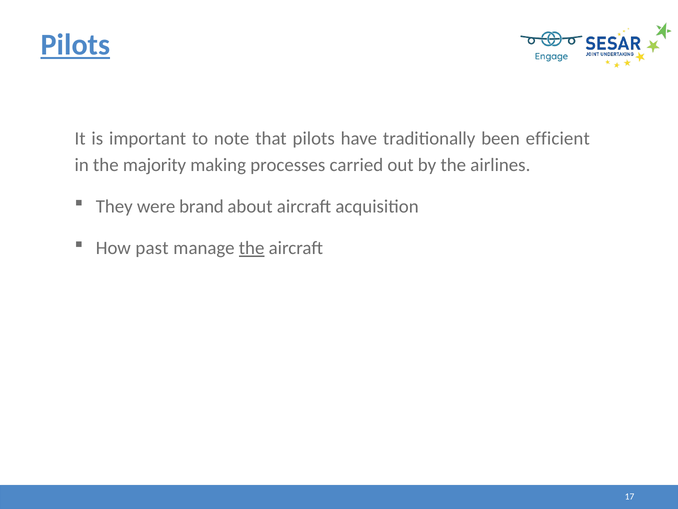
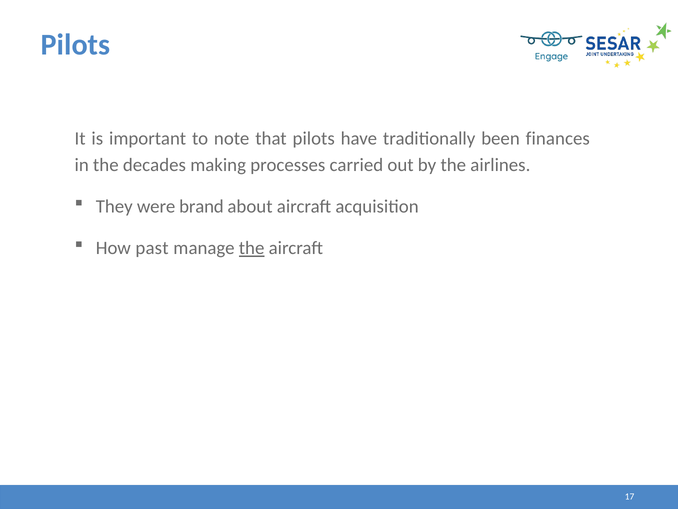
Pilots underline: present -> none (75, 45)
efficient: efficient -> finances (558, 138)
majority: majority -> decades (154, 165)
